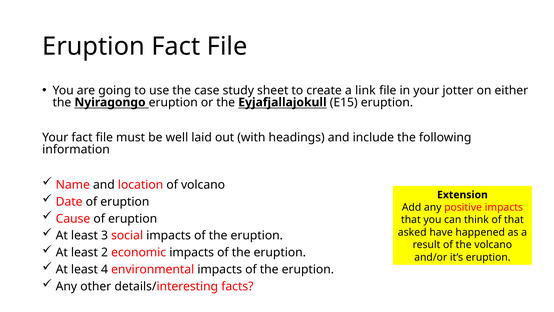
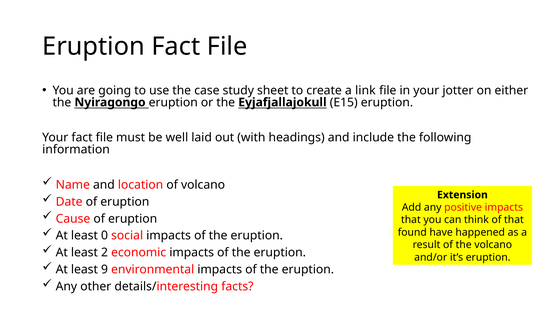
3: 3 -> 0 (105, 235)
asked: asked -> found (412, 232)
4: 4 -> 9 (105, 269)
